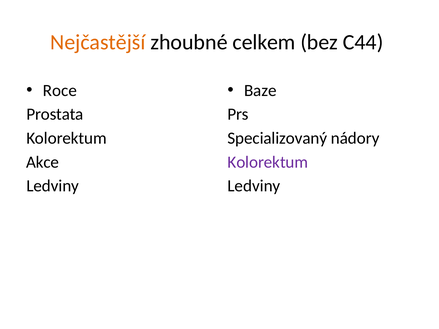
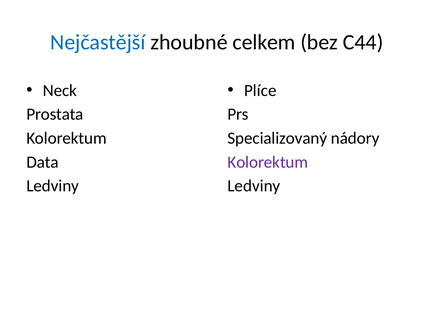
Nejčastější colour: orange -> blue (98, 42)
Roce: Roce -> Neck (60, 90)
Baze: Baze -> Plíce (260, 90)
Akce: Akce -> Data (43, 162)
